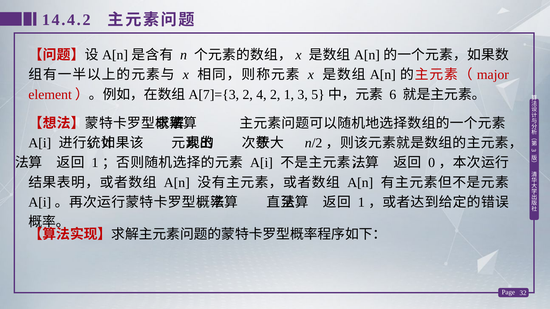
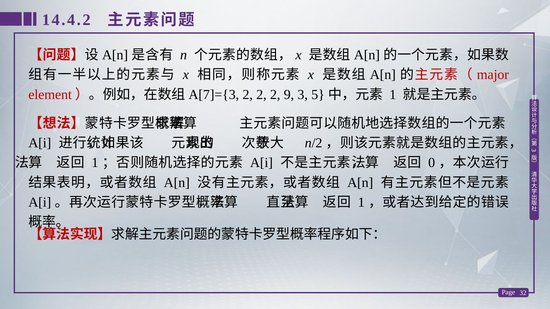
4: 4 -> 2 (261, 95)
2 1: 1 -> 9 (289, 95)
6: 6 -> 1 (393, 95)
